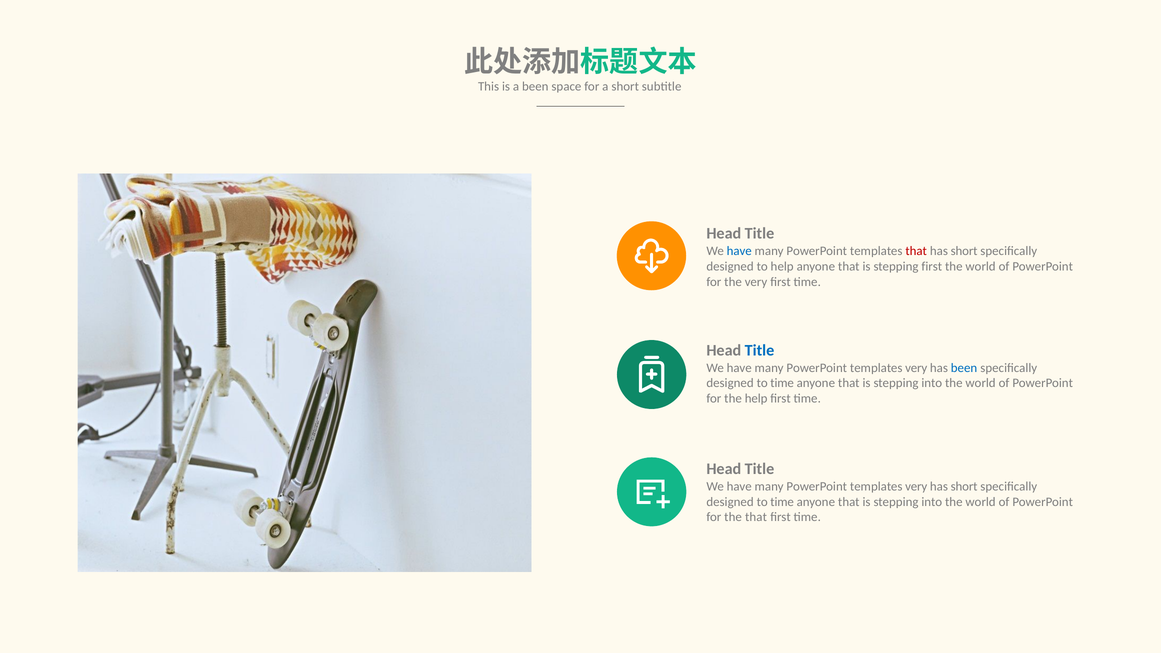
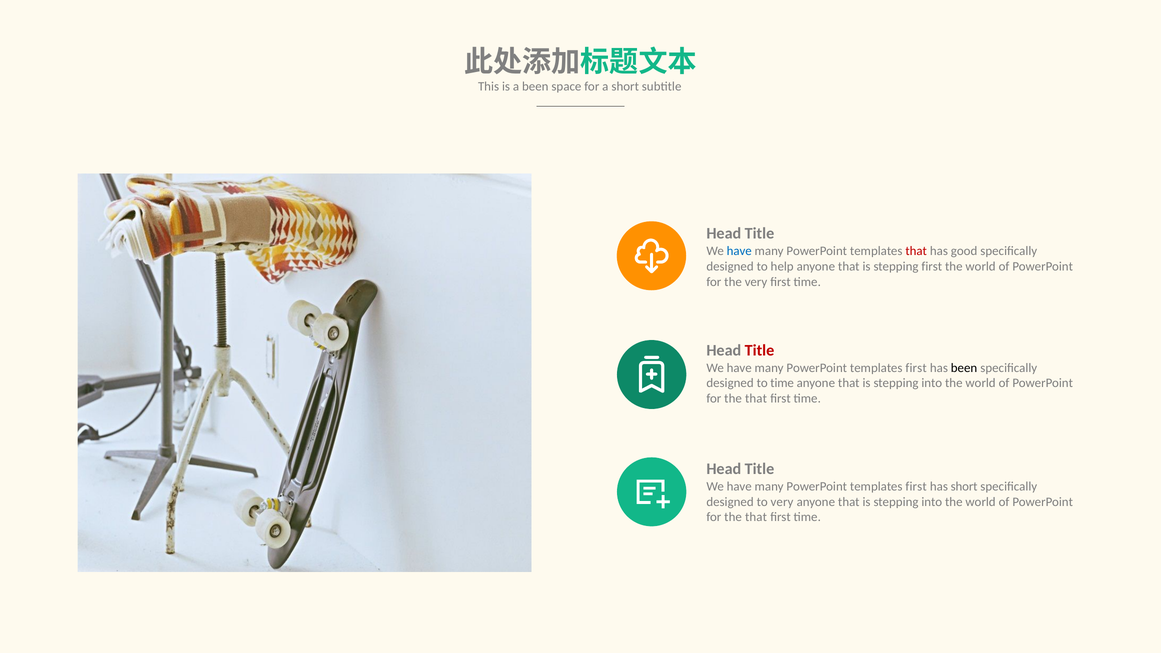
short: short -> good (964, 251)
Title colour: blue -> red (760, 351)
very: very -> first (916, 368)
been colour: blue -> black (964, 368)
help: help -> that (756, 399)
very: very -> first (916, 486)
time: time -> very (782, 502)
